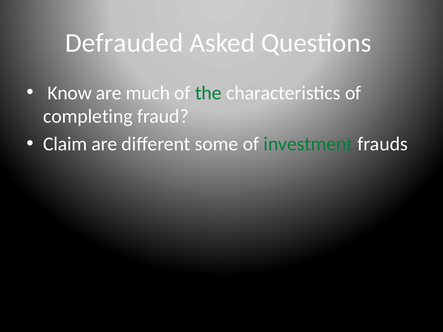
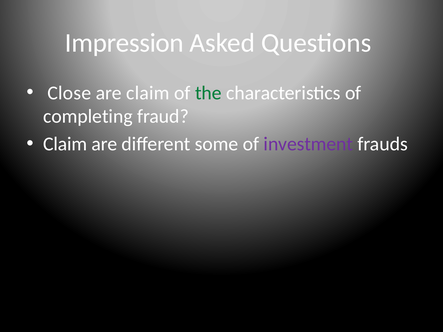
Defrauded: Defrauded -> Impression (124, 43)
Know: Know -> Close (69, 93)
are much: much -> claim (148, 93)
investment colour: green -> purple (308, 144)
